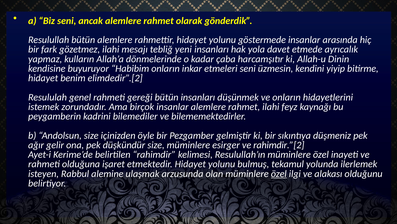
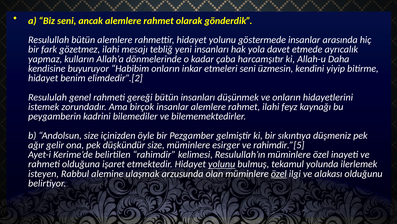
Dinin: Dinin -> Daha (339, 59)
rahimdir.”[2: rahimdir.”[2 -> rahimdir.”[5 (279, 145)
yolunu underline: none -> present (222, 164)
